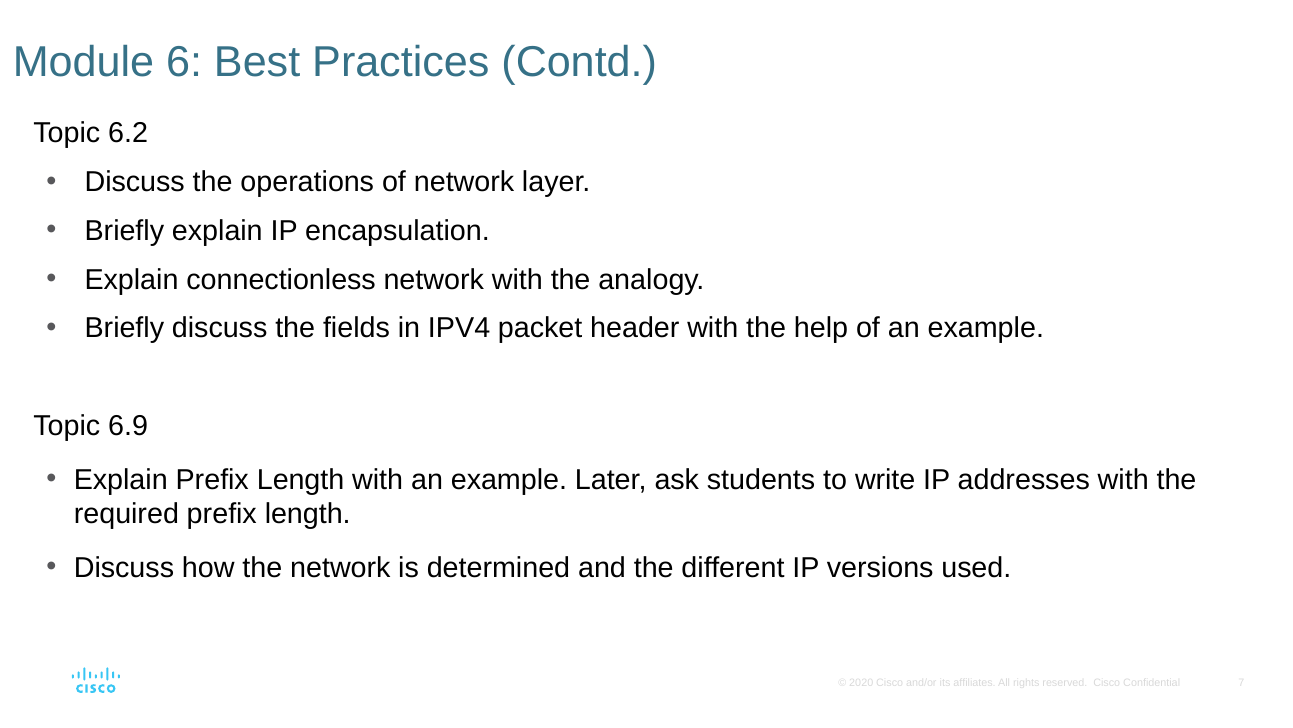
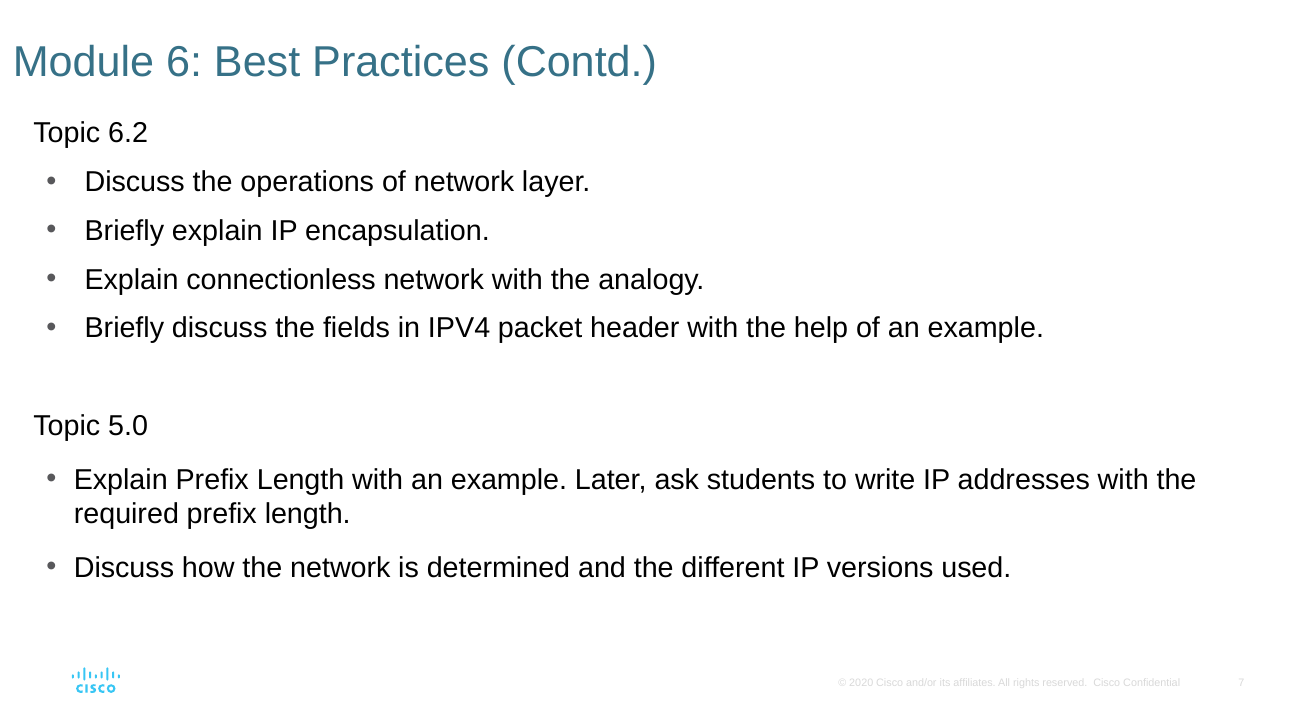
6.9: 6.9 -> 5.0 (128, 425)
